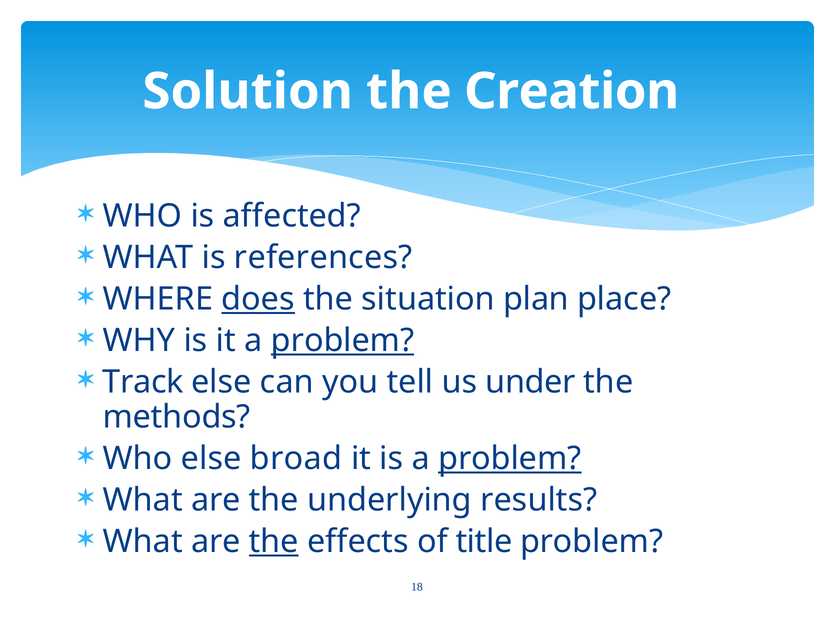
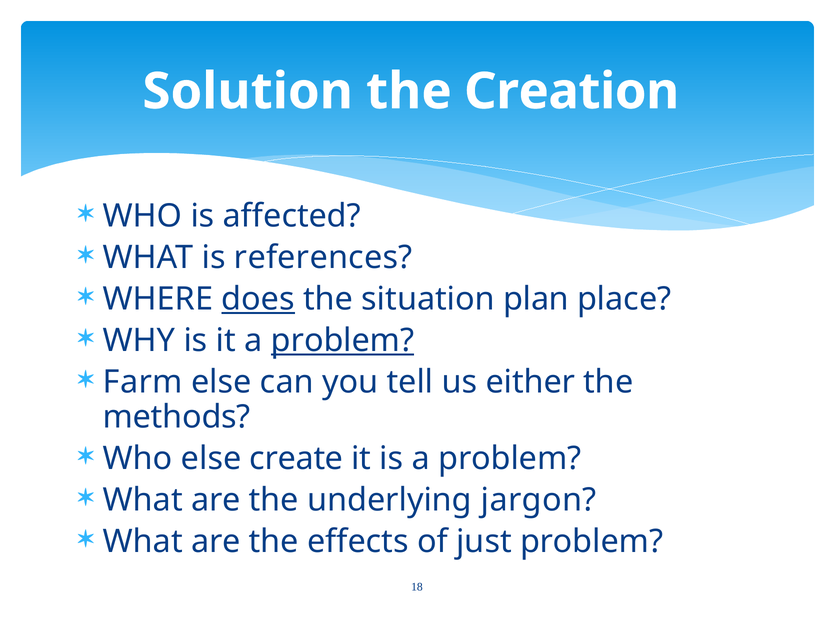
Track: Track -> Farm (143, 382)
under: under -> either (530, 382)
broad: broad -> create (296, 459)
problem underline: present -> none (510, 459)
results: results -> jargon (539, 500)
the underline: present -> none (274, 542)
title: title -> just (484, 542)
